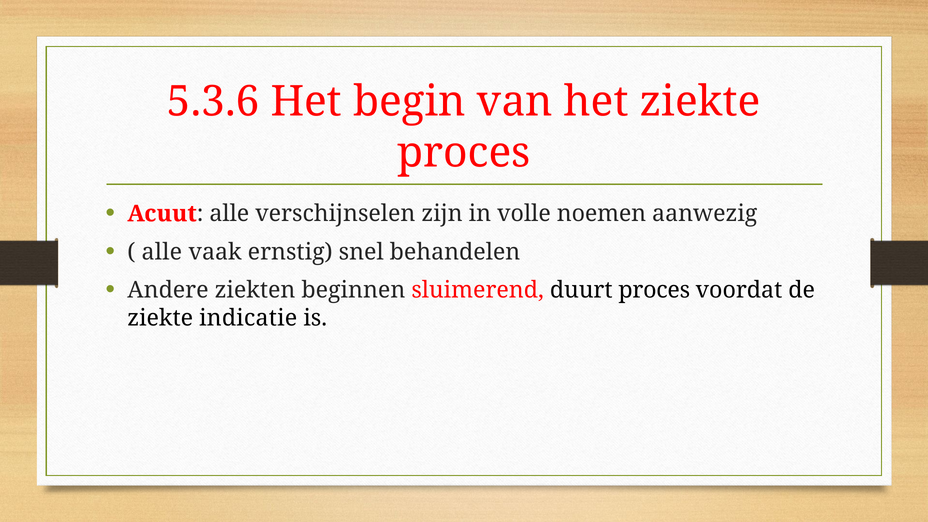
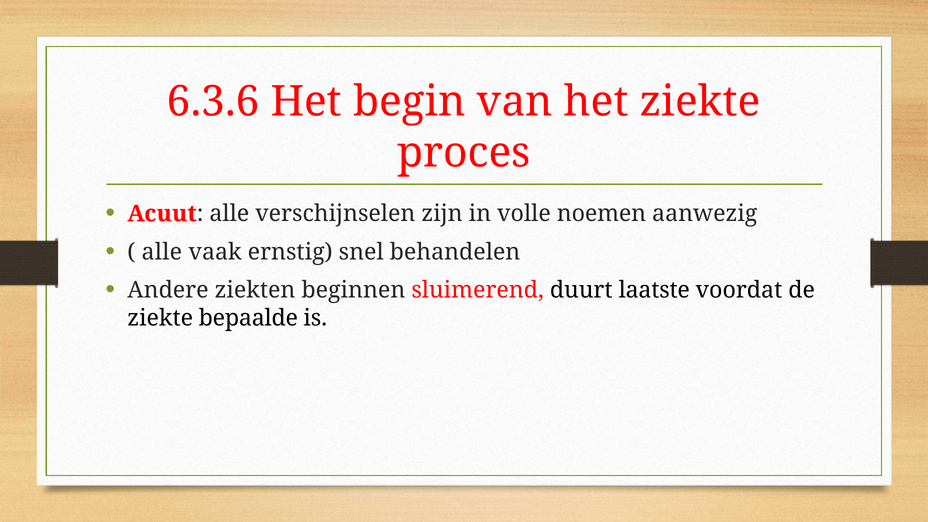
5.3.6: 5.3.6 -> 6.3.6 (213, 102)
duurt proces: proces -> laatste (654, 290)
indicatie: indicatie -> bepaalde (248, 318)
